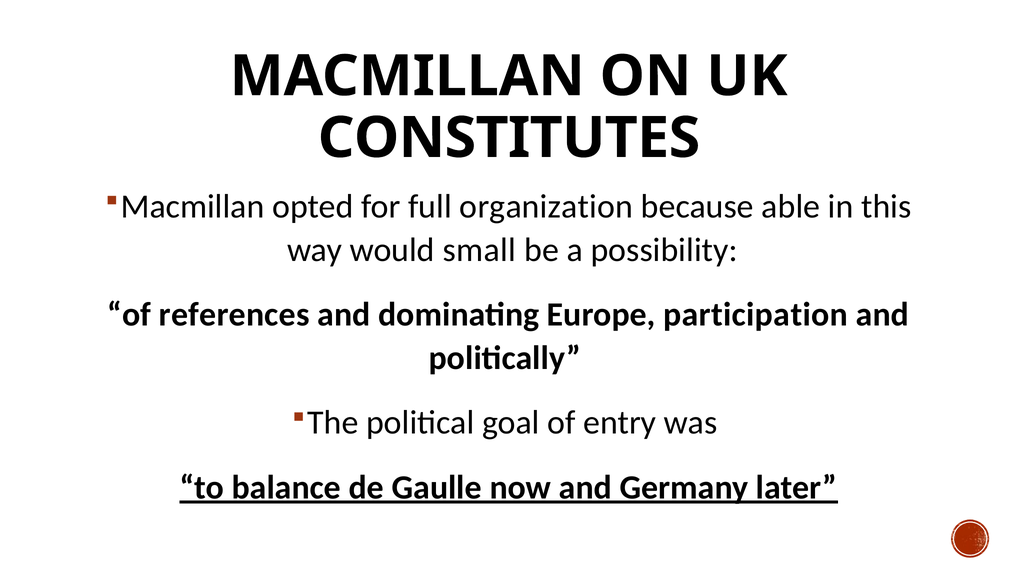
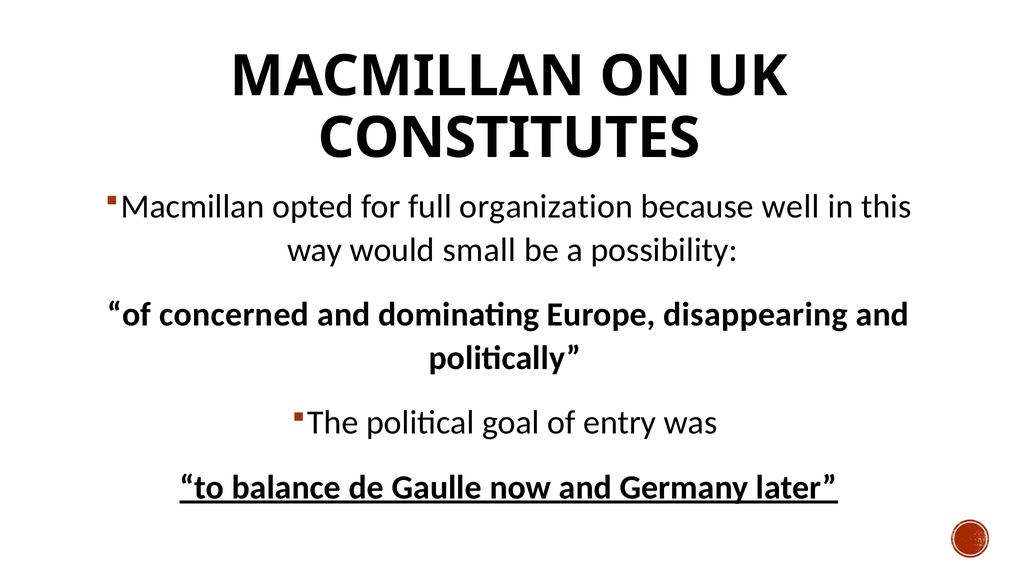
able: able -> well (791, 206)
references: references -> concerned (234, 315)
participation: participation -> disappearing (756, 315)
